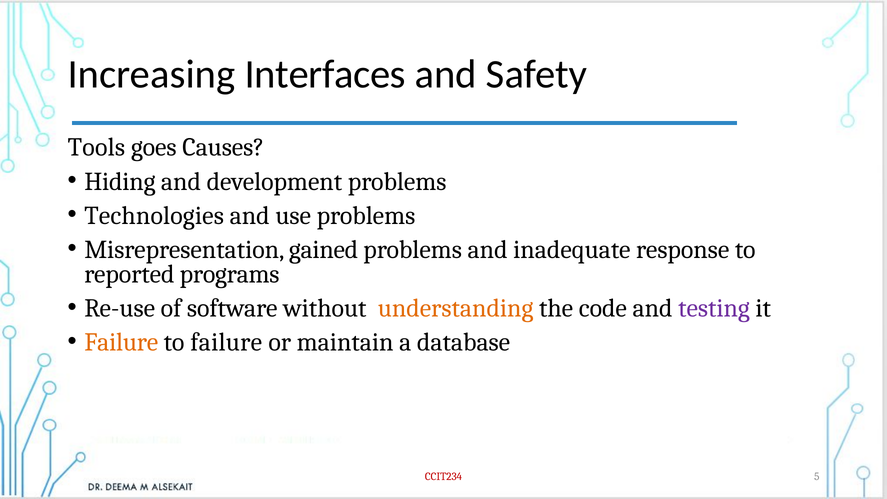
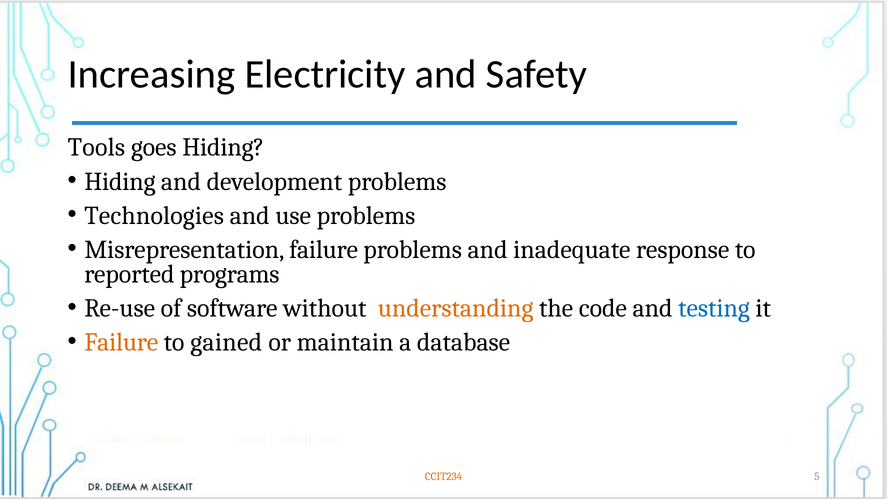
Interfaces: Interfaces -> Electricity (325, 75)
goes Causes: Causes -> Hiding (223, 147)
Misrepresentation gained: gained -> failure (324, 249)
testing colour: purple -> blue (714, 308)
to failure: failure -> gained (226, 342)
CCIT234 colour: red -> orange (443, 476)
